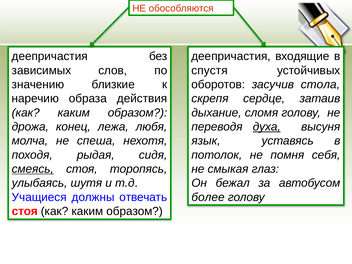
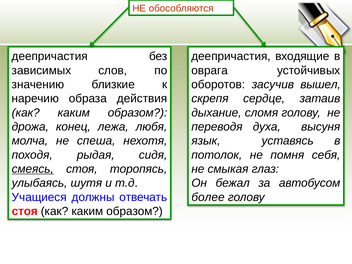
спустя: спустя -> оврага (210, 70)
стола: стола -> вышел (320, 84)
духа underline: present -> none (267, 127)
